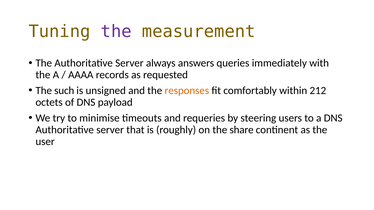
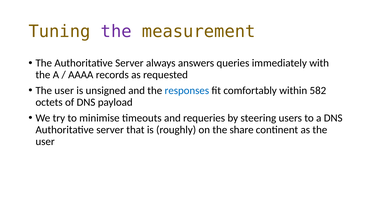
such: such -> user (64, 91)
responses colour: orange -> blue (187, 91)
212: 212 -> 582 (318, 91)
